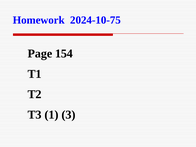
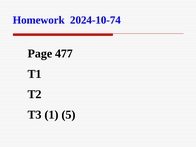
2024-10-75: 2024-10-75 -> 2024-10-74 (95, 20)
154: 154 -> 477 (64, 54)
3: 3 -> 5 (68, 115)
